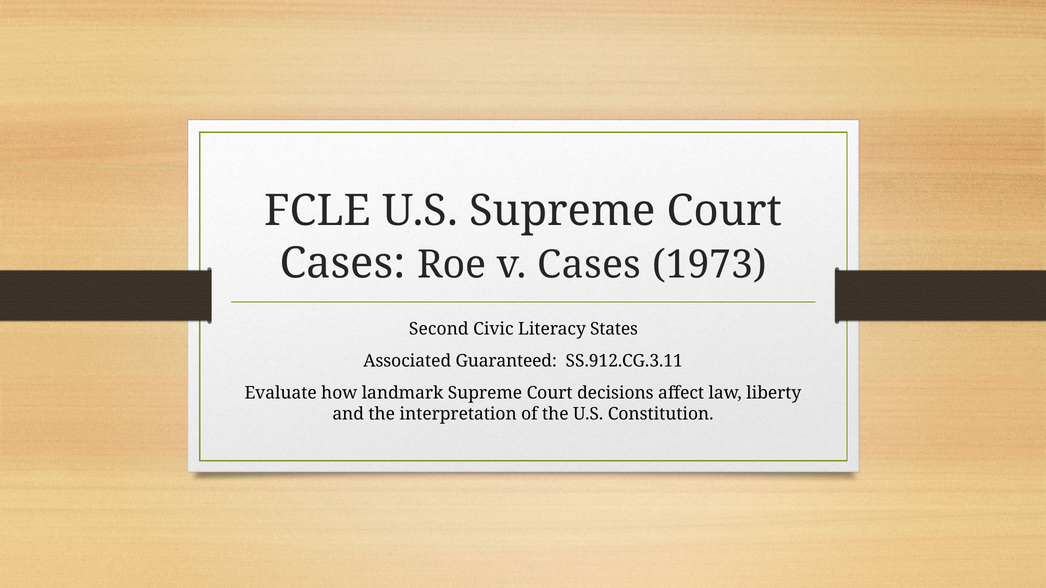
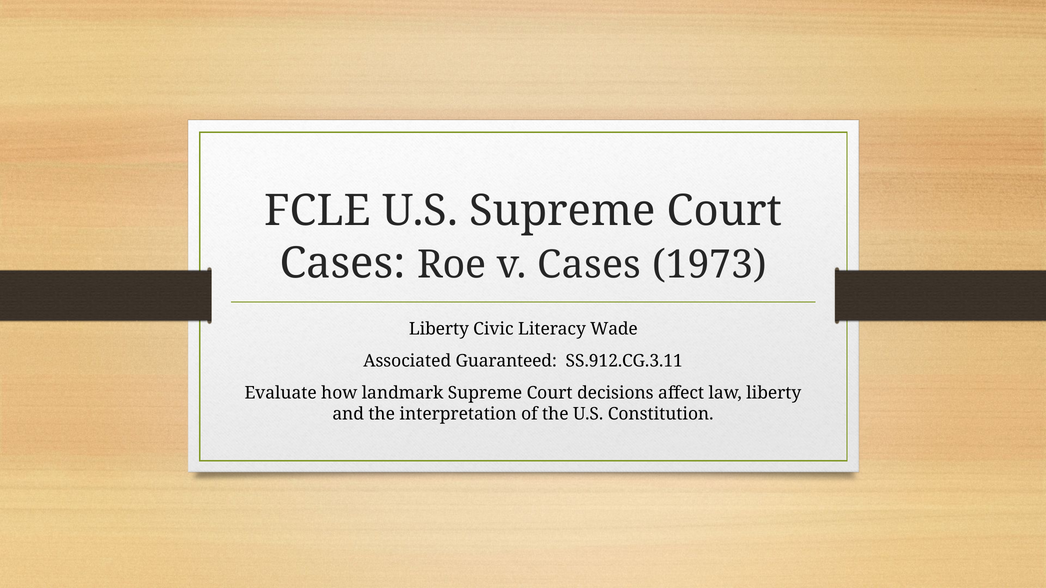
Second: Second -> Liberty (439, 329)
States: States -> Wade (614, 329)
